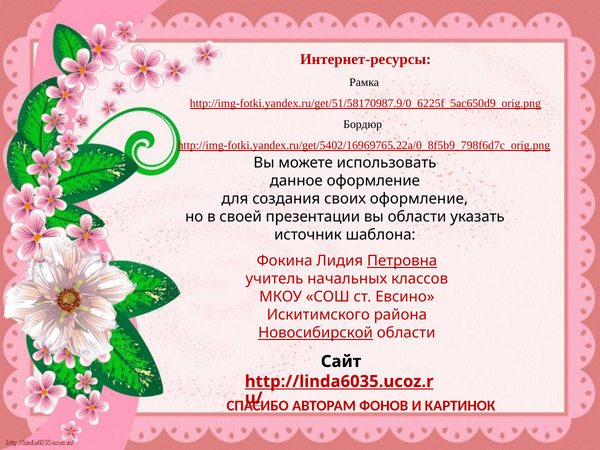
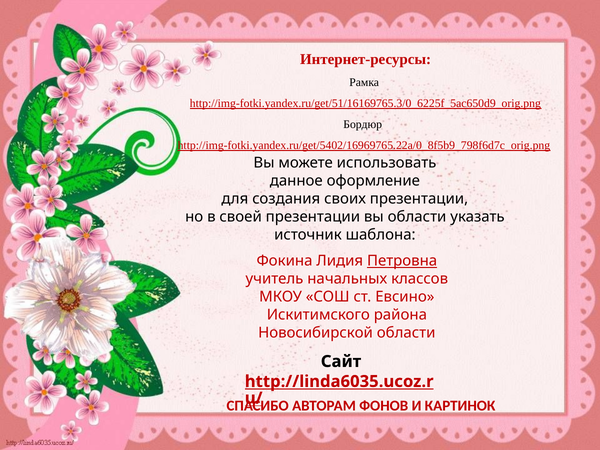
http://img-fotki.yandex.ru/get/51/58170987.9/0_6225f_5ac650d9_orig.png: http://img-fotki.yandex.ru/get/51/58170987.9/0_6225f_5ac650d9_orig.png -> http://img-fotki.yandex.ru/get/51/16169765.3/0_6225f_5ac650d9_orig.png (365, 103)
своих оформление: оформление -> презентации (419, 199)
Новосибирской underline: present -> none (316, 333)
